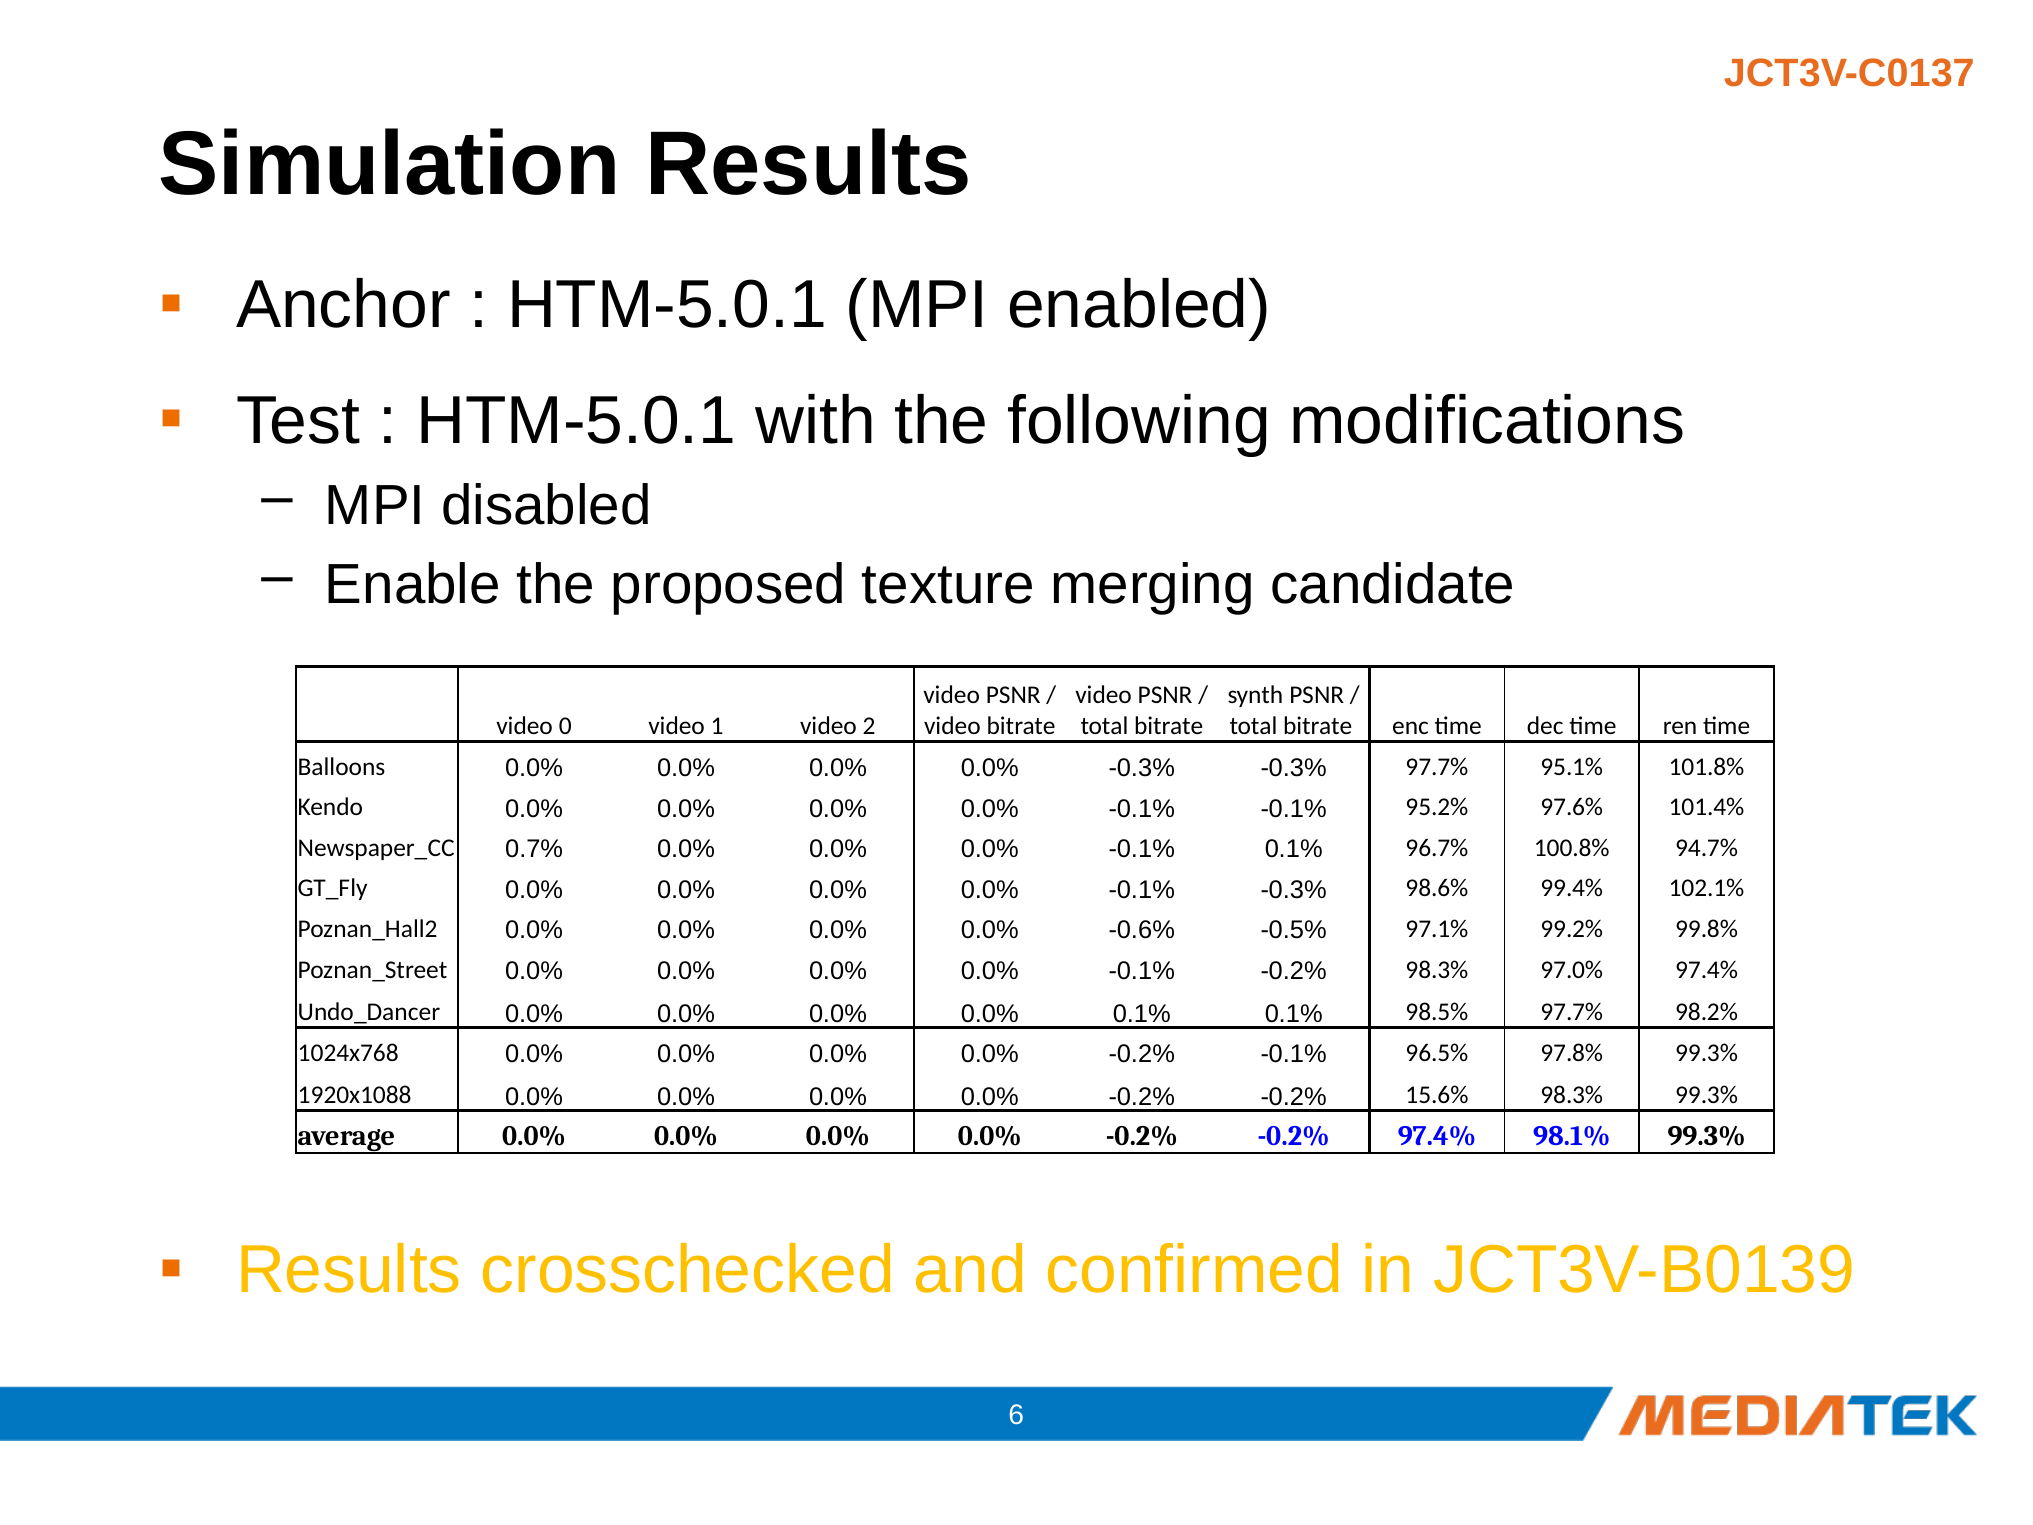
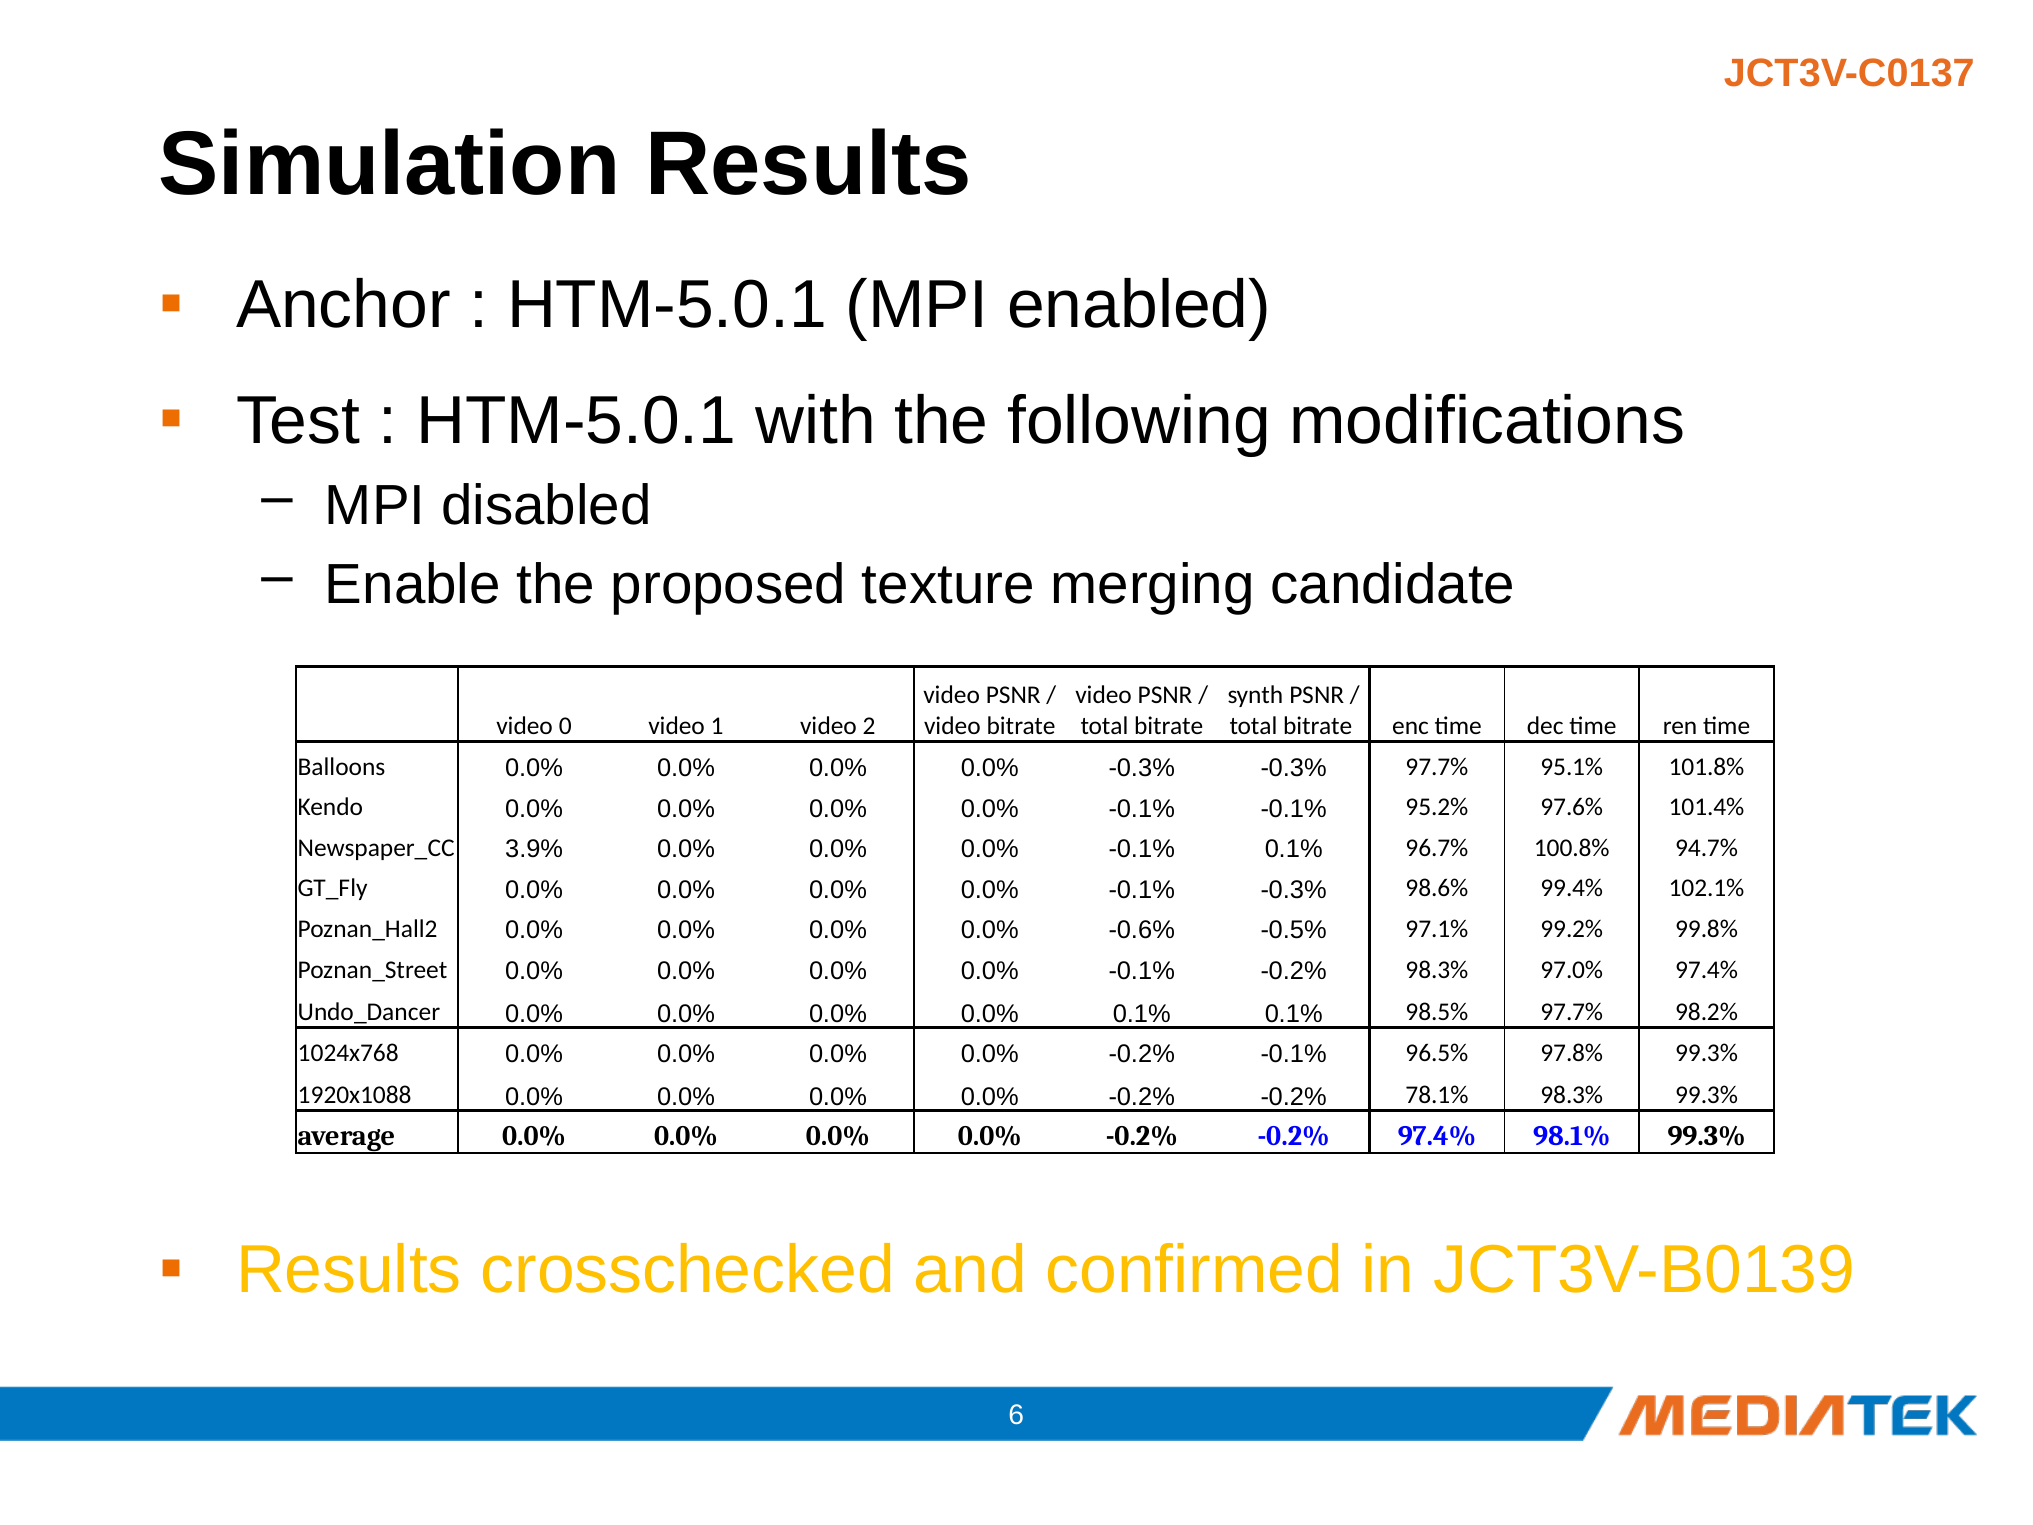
0.7%: 0.7% -> 3.9% (534, 849)
15.6%: 15.6% -> 78.1% (1437, 1095)
